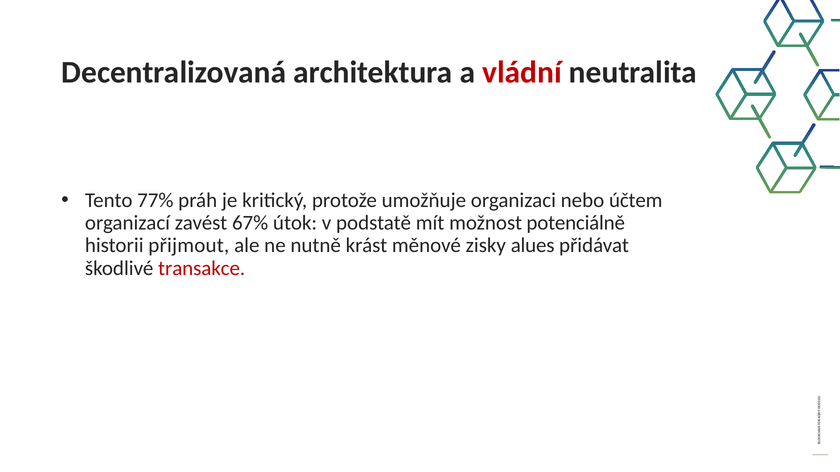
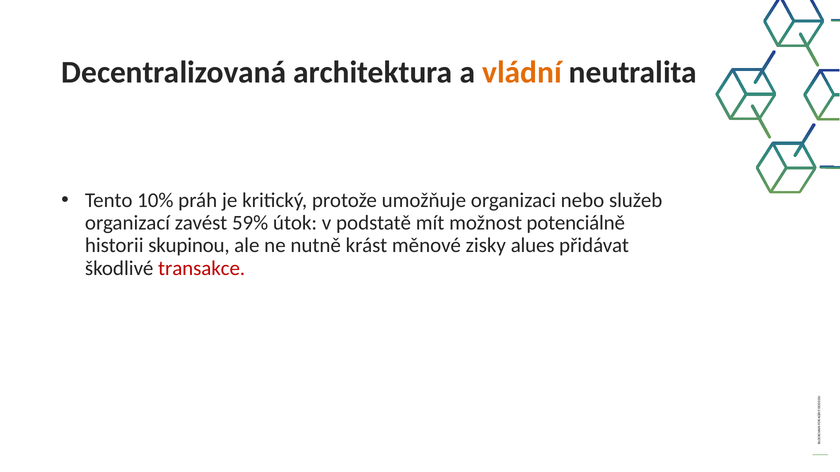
vládní colour: red -> orange (522, 72)
77%: 77% -> 10% (155, 200)
účtem: účtem -> služeb (636, 200)
67%: 67% -> 59% (250, 223)
přijmout: přijmout -> skupinou (189, 246)
